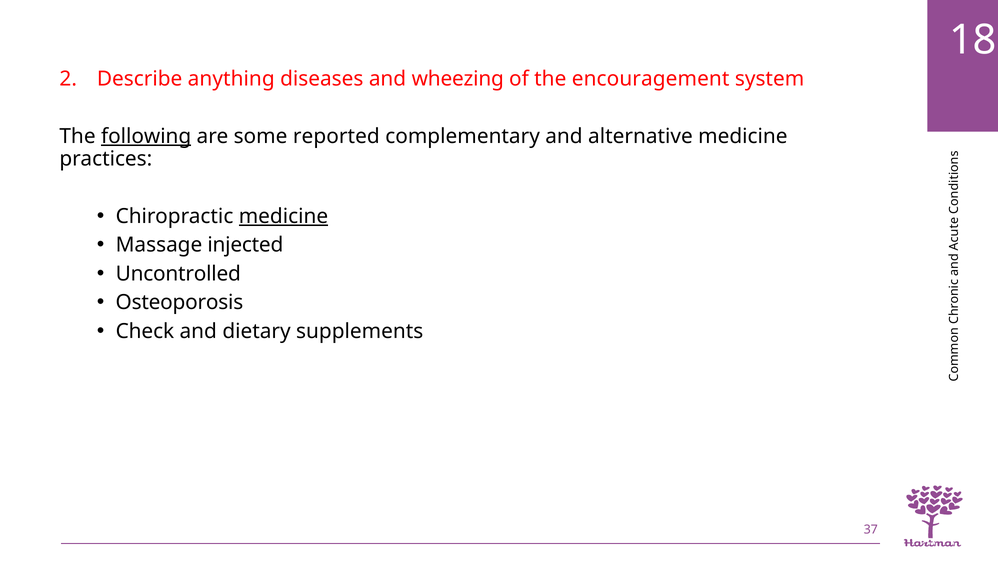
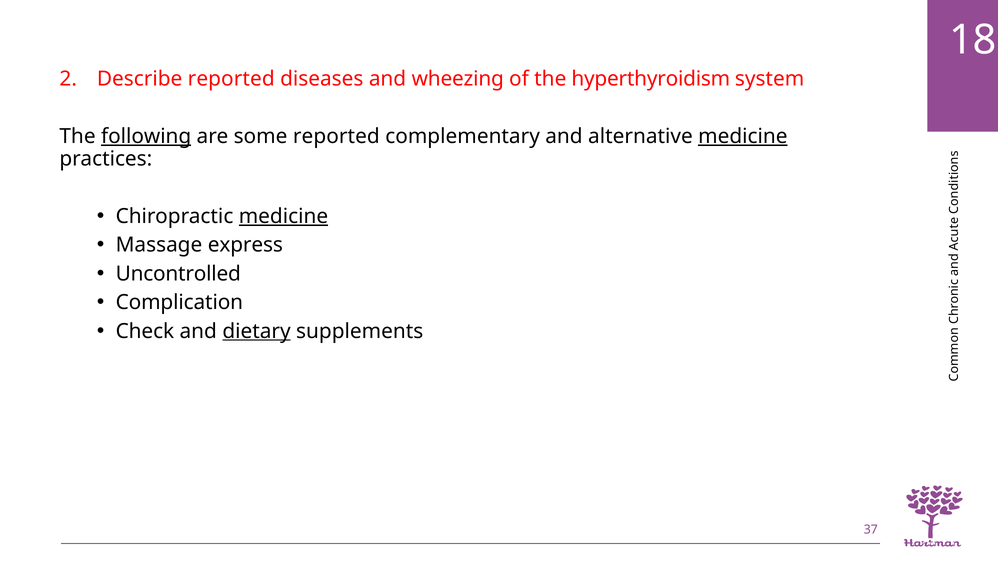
Describe anything: anything -> reported (231, 79)
encouragement: encouragement -> hyperthyroidism (651, 79)
medicine underline: none -> present (743, 136)
injected: injected -> express (245, 245)
Osteoporosis: Osteoporosis -> Complication (179, 302)
dietary underline: none -> present (257, 331)
